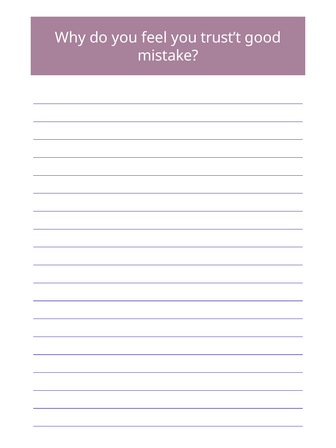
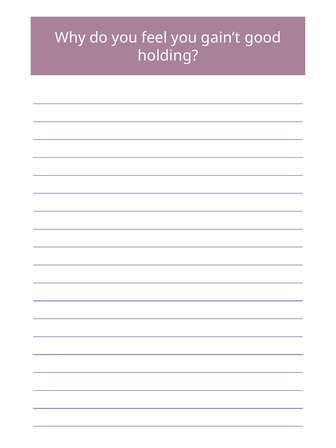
trust’t: trust’t -> gain’t (221, 38)
mistake: mistake -> holding (168, 56)
